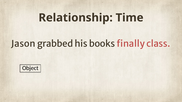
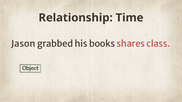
finally: finally -> shares (131, 44)
